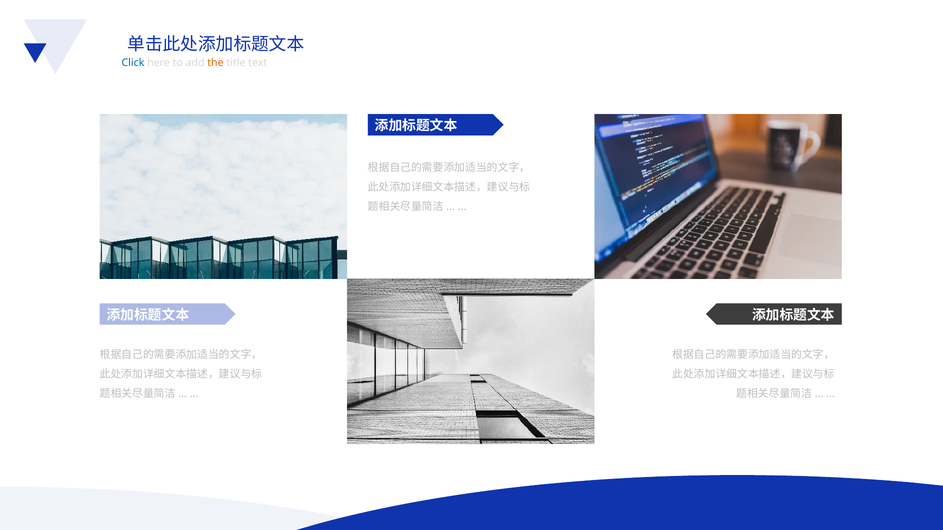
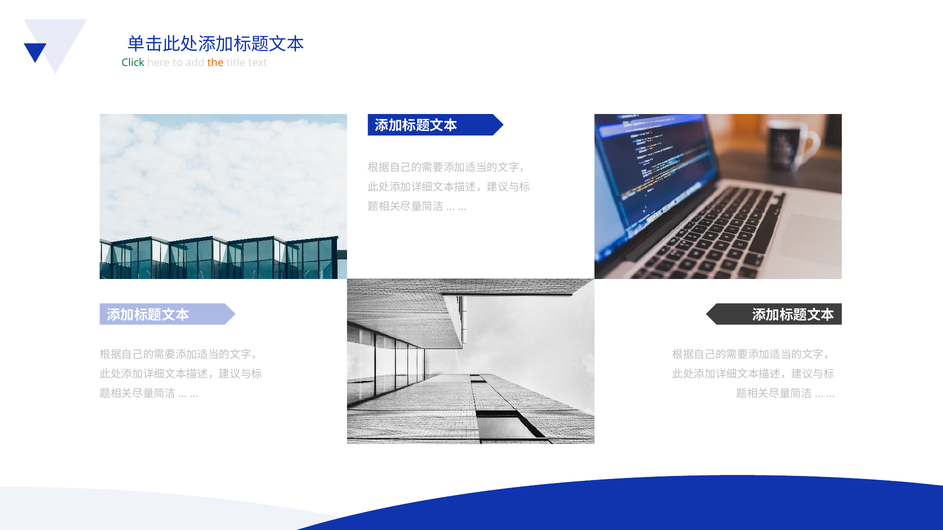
Click colour: blue -> green (133, 63)
